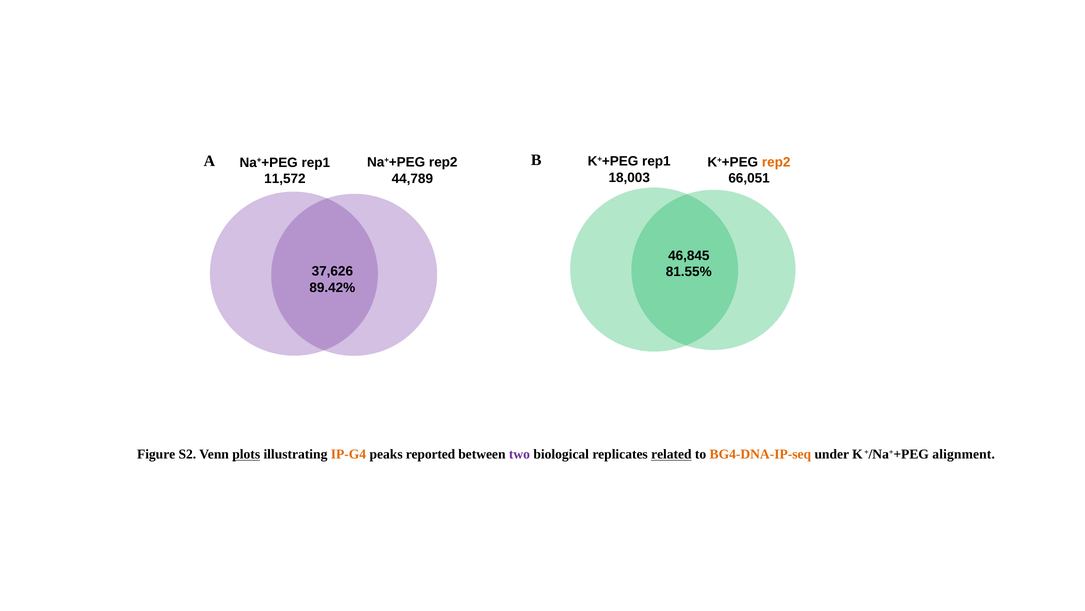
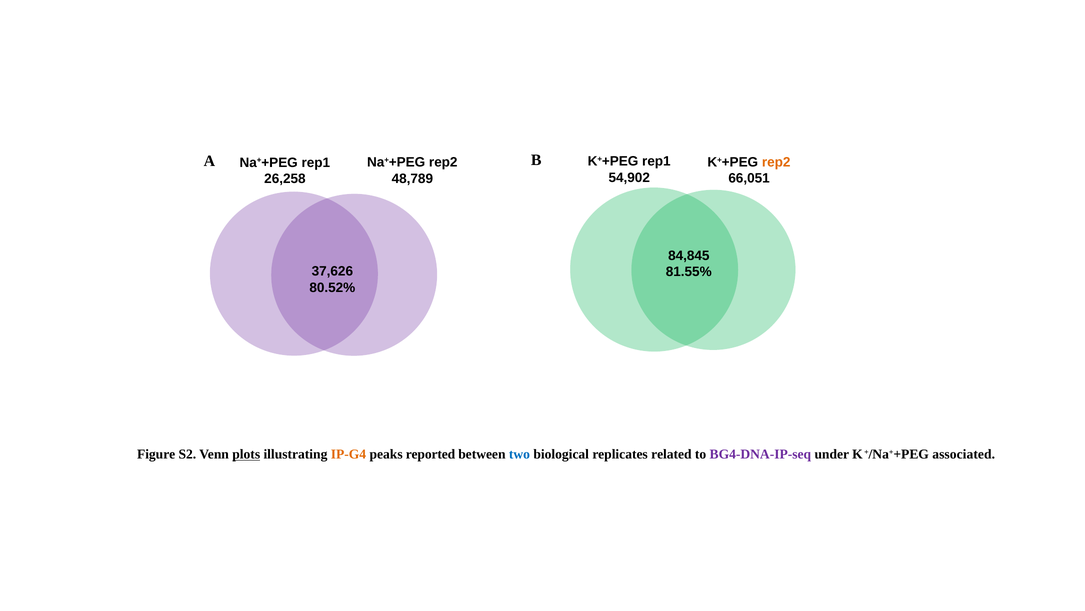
18,003: 18,003 -> 54,902 (629, 177)
44,789: 44,789 -> 48,789 (412, 178)
11,572: 11,572 -> 26,258 (285, 179)
46,845: 46,845 -> 84,845 (689, 255)
89.42%: 89.42% -> 80.52% (332, 287)
two colour: purple -> blue (519, 454)
related underline: present -> none (671, 454)
BG4-DNA-IP-seq colour: orange -> purple (760, 454)
alignment: alignment -> associated (964, 454)
